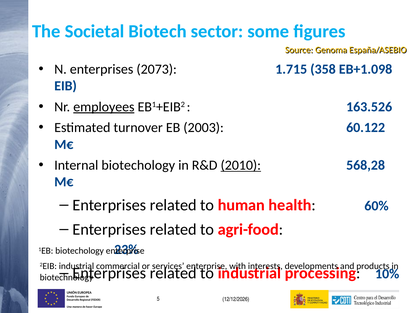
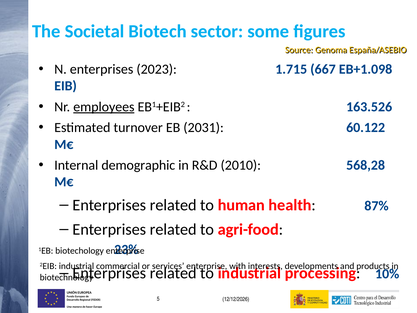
2073: 2073 -> 2023 (157, 69)
358: 358 -> 667 (323, 69)
2003: 2003 -> 2031 (204, 128)
Internal biotechology: biotechology -> demographic (138, 165)
2010 underline: present -> none (241, 165)
60%: 60% -> 87% (377, 206)
